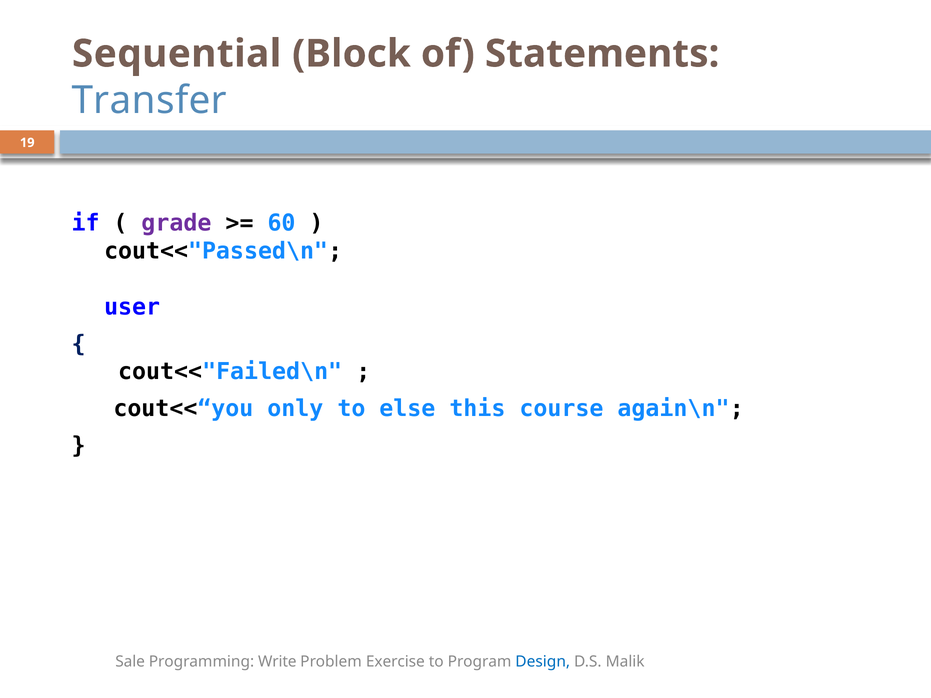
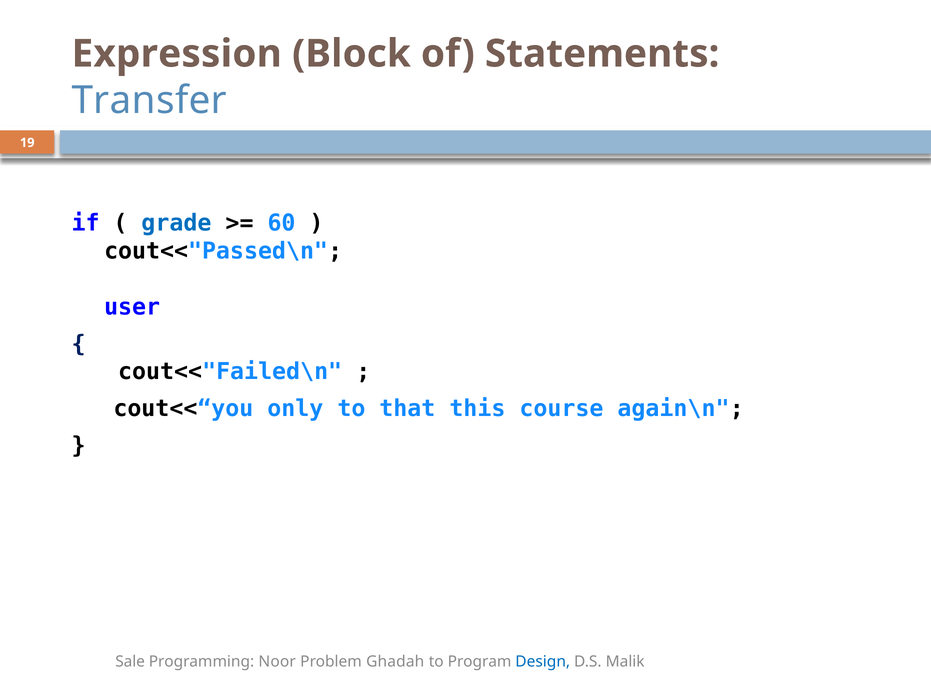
Sequential: Sequential -> Expression (177, 54)
grade colour: purple -> blue (176, 223)
else: else -> that (407, 409)
Write: Write -> Noor (277, 662)
Exercise: Exercise -> Ghadah (395, 662)
